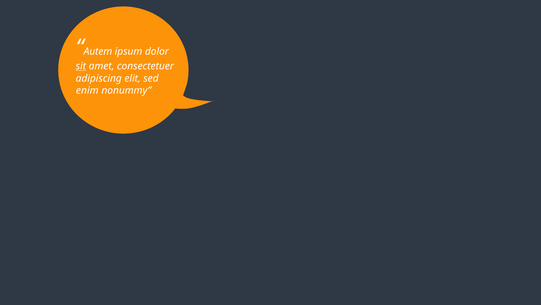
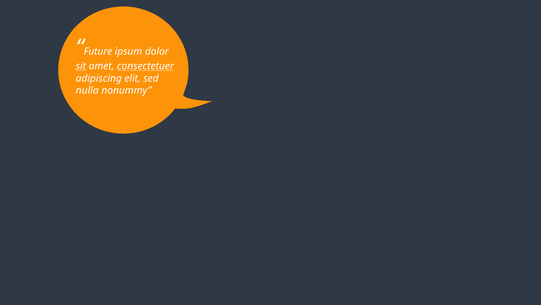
Autem: Autem -> Future (98, 51)
consectetuer underline: none -> present (145, 66)
enim: enim -> nulla (87, 90)
